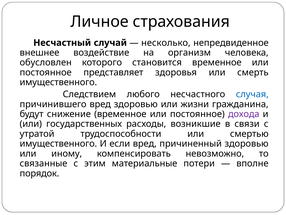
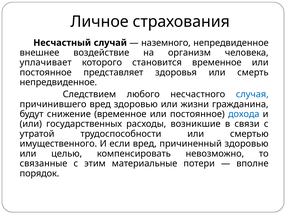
несколько: несколько -> наземного (166, 43)
обусловлен: обусловлен -> уплачивает (46, 62)
имущественного: имущественного -> непредвиденное (58, 82)
дохода colour: purple -> blue (244, 114)
иному: иному -> целью (67, 153)
